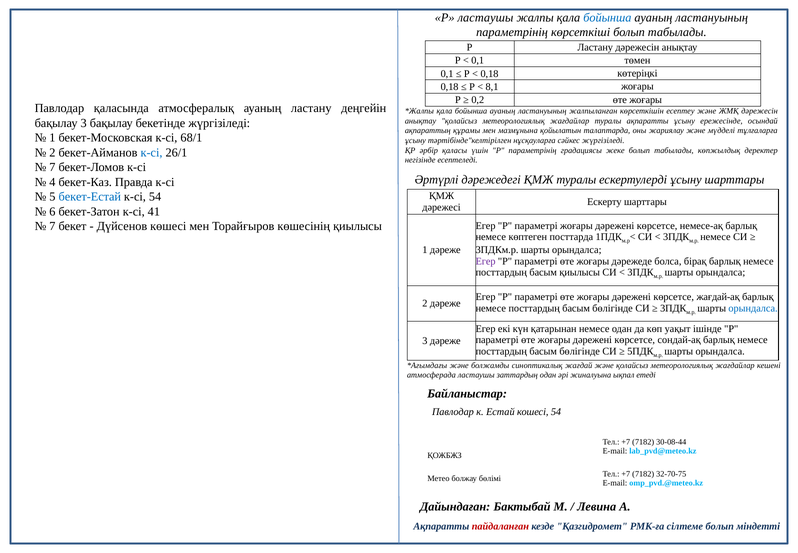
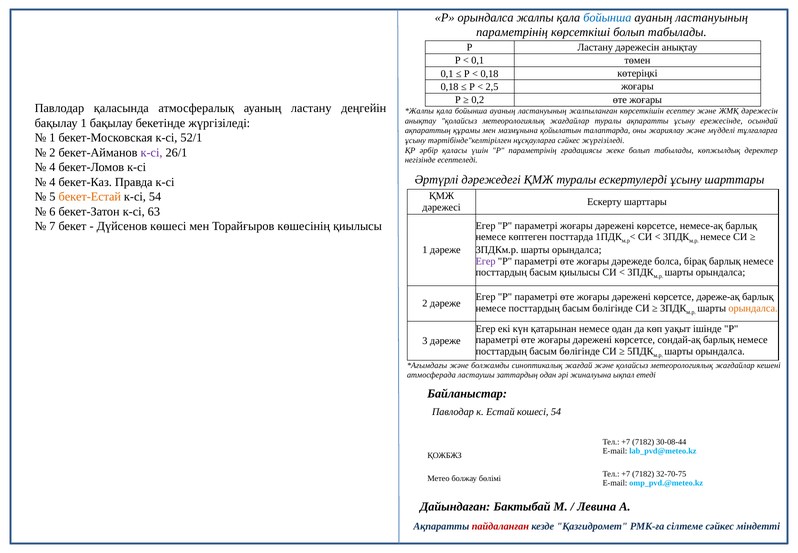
Р ластаушы: ластаушы -> орындалса (486, 18)
8,1: 8,1 -> 2,5 (492, 87)
бақылау 3: 3 -> 1 (84, 123)
68/1: 68/1 -> 52/1 (191, 138)
к-сі colour: blue -> purple (152, 152)
7: 7 -> 4 (52, 167)
бекет-Естай colour: blue -> orange (90, 197)
41: 41 -> 63 (154, 211)
жағдай-ақ: жағдай-ақ -> дәреже-ақ (718, 297)
орындалса colour: blue -> orange (753, 308)
сілтеме болып: болып -> сәйкес (720, 526)
